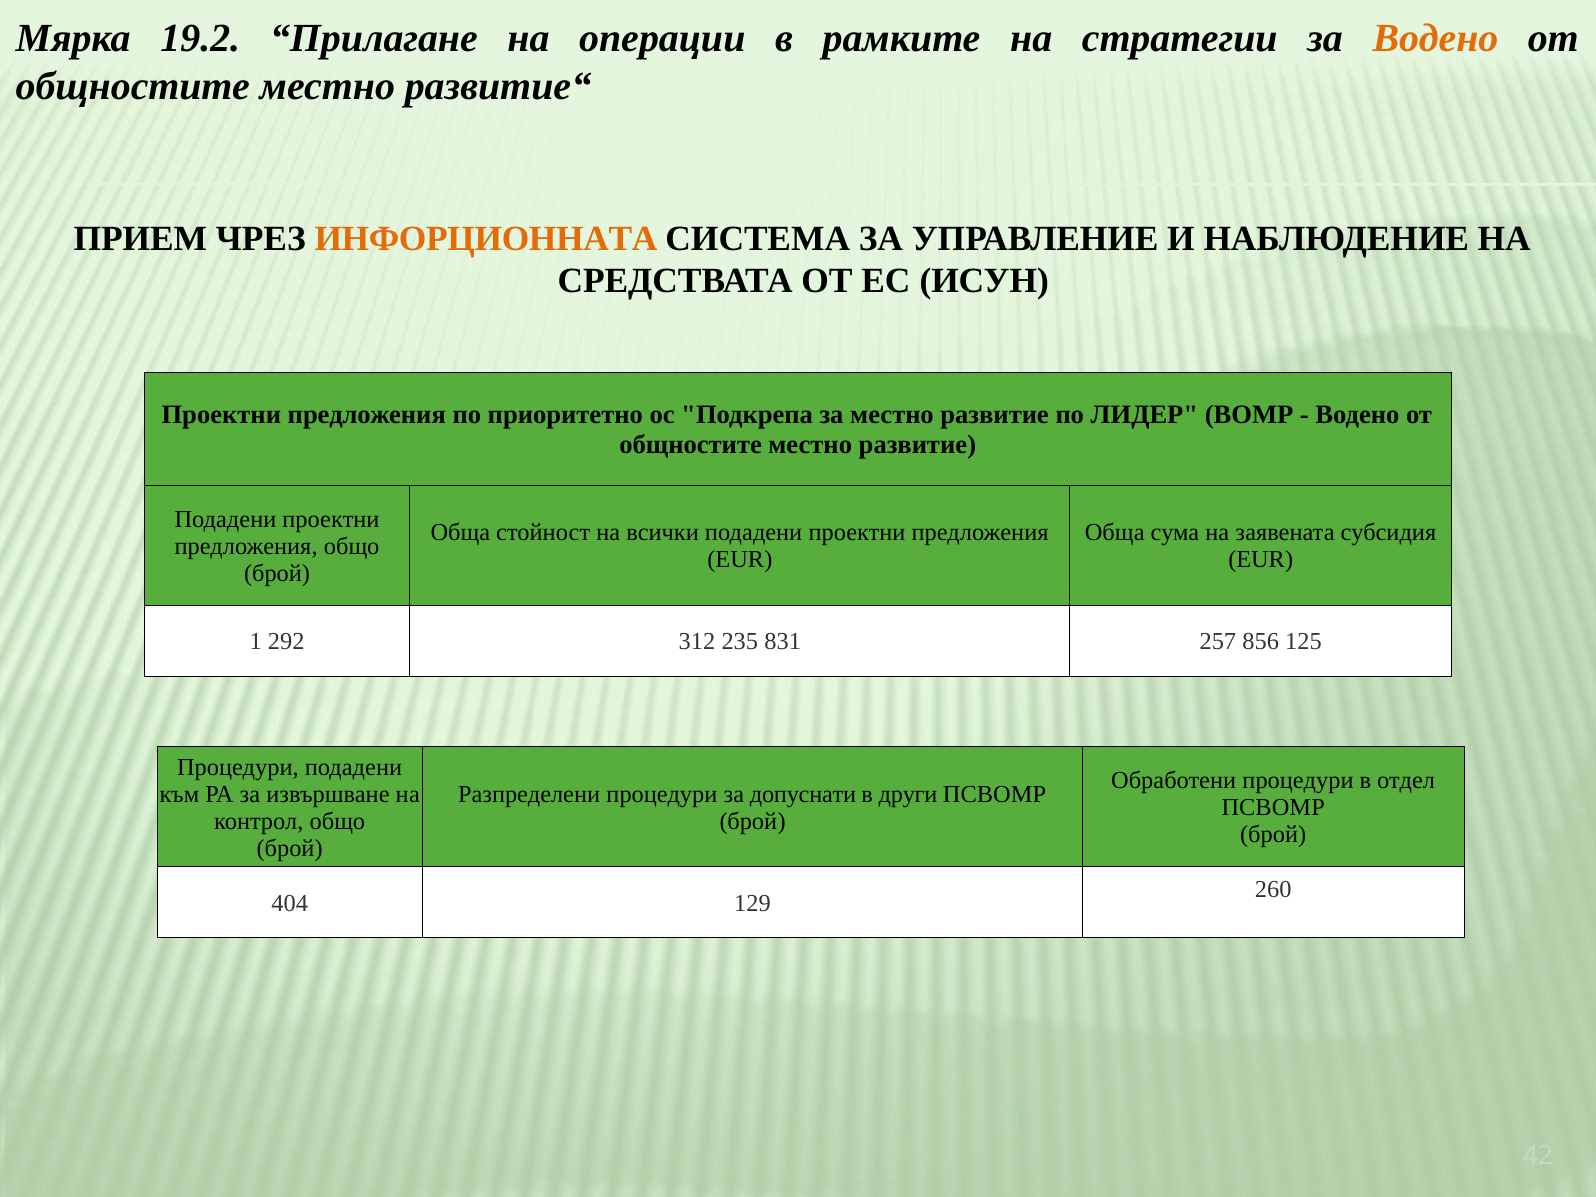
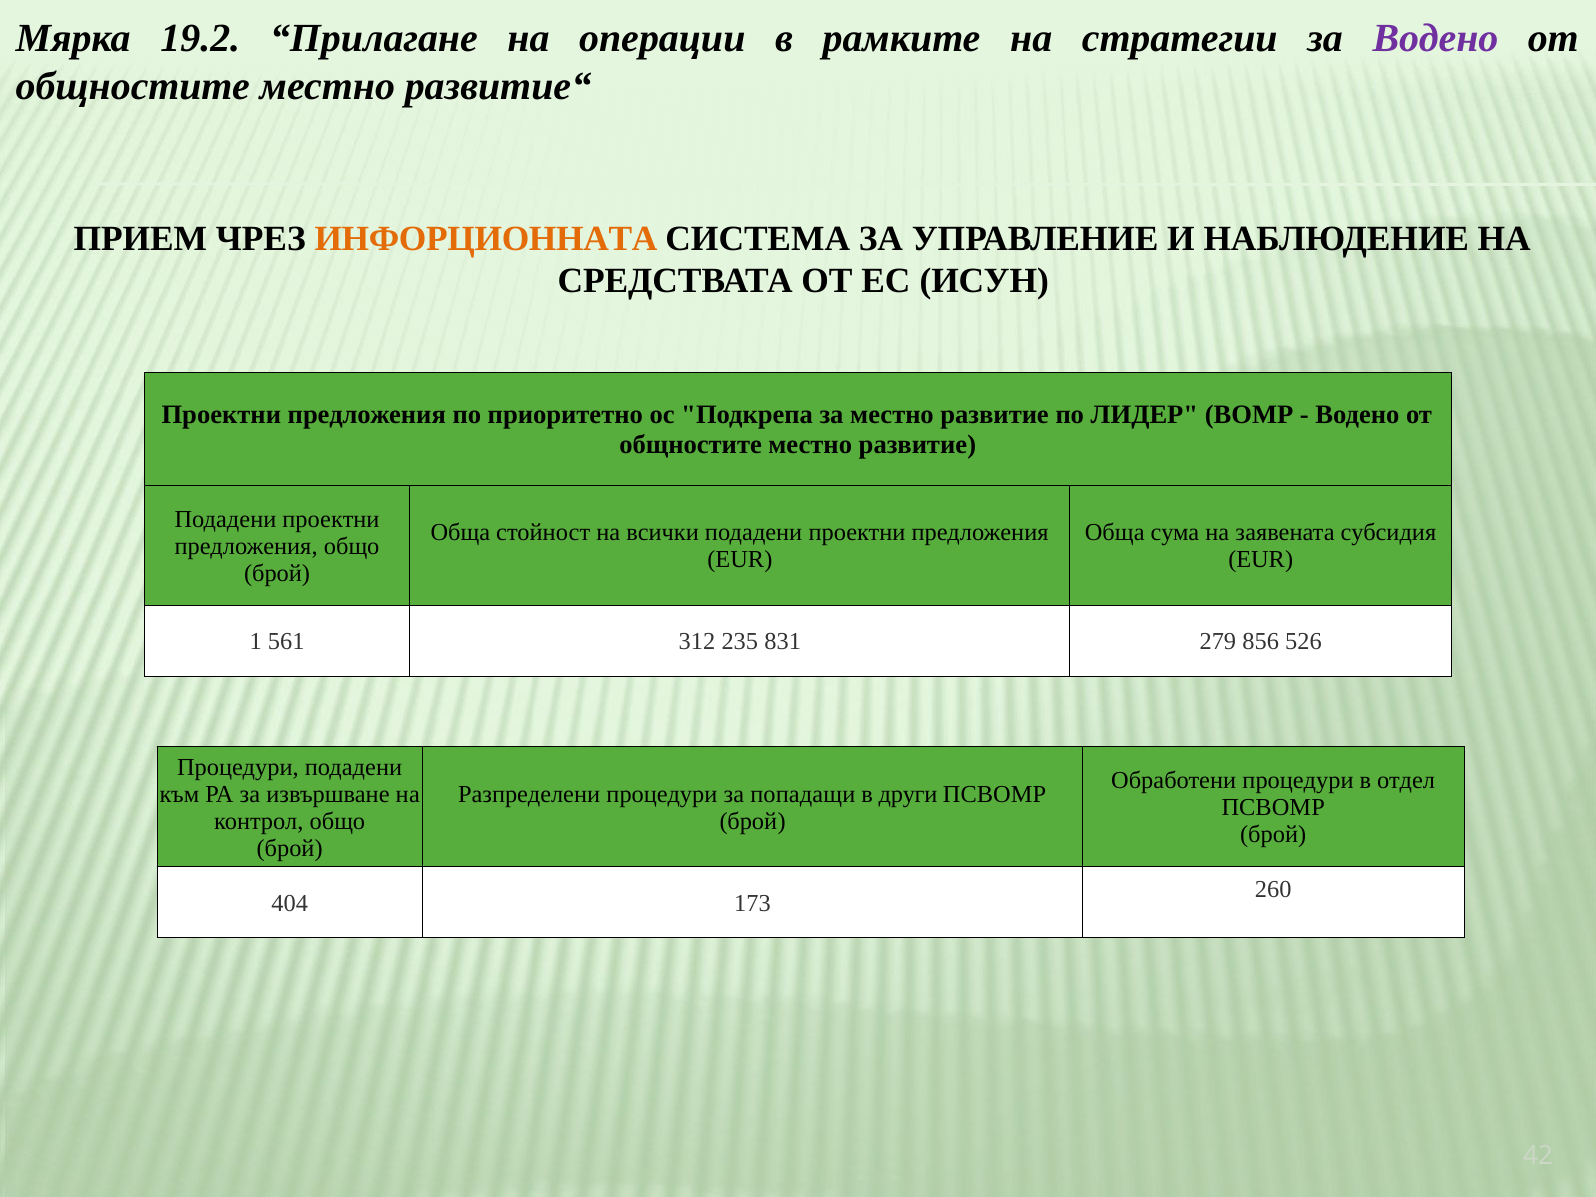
Водено colour: orange -> purple (1435, 39)
292: 292 -> 561 (286, 642)
257: 257 -> 279 (1218, 642)
125: 125 -> 526 (1303, 642)
допуснати: допуснати -> попадащи (803, 794)
129: 129 -> 173 (752, 903)
